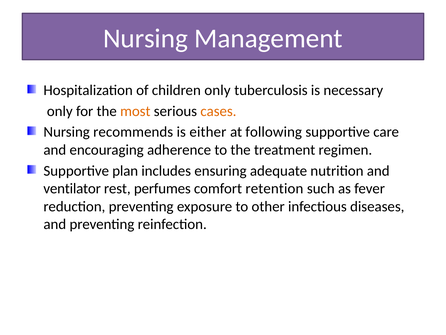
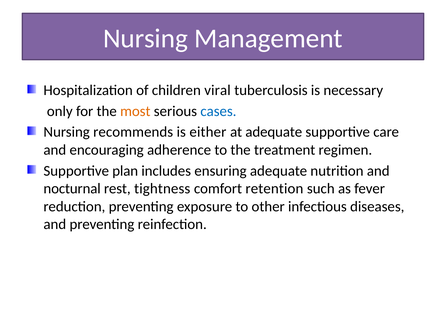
children only: only -> viral (217, 90)
cases colour: orange -> blue (218, 111)
at following: following -> adequate (274, 132)
ventilator: ventilator -> nocturnal (72, 188)
perfumes: perfumes -> tightness (162, 188)
